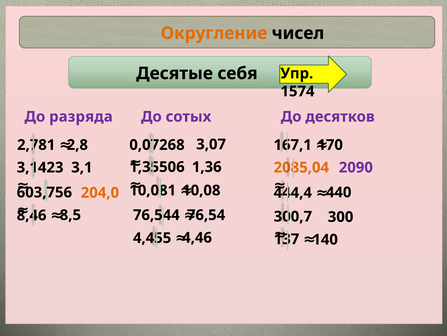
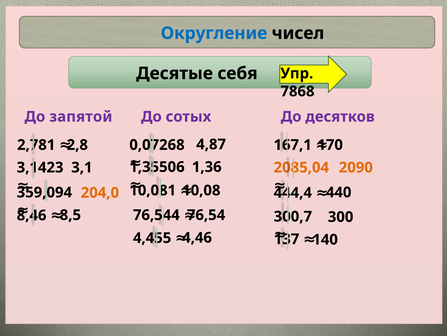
Округление colour: orange -> blue (214, 33)
1574: 1574 -> 7868 (297, 91)
разряда: разряда -> запятой (81, 116)
3,07: 3,07 -> 4,87 (211, 144)
2090 colour: purple -> orange (356, 167)
603,756: 603,756 -> 359,094 (44, 192)
